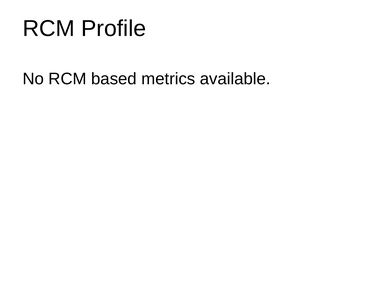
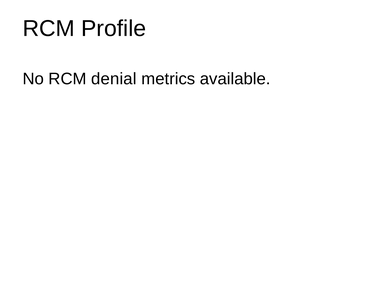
based: based -> denial (114, 79)
